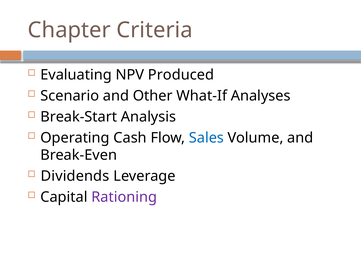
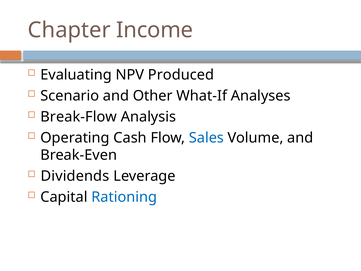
Criteria: Criteria -> Income (155, 30)
Break-Start: Break-Start -> Break-Flow (79, 117)
Rationing colour: purple -> blue (124, 197)
